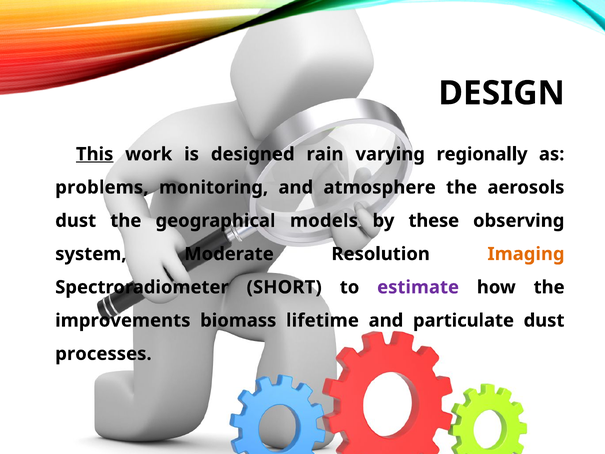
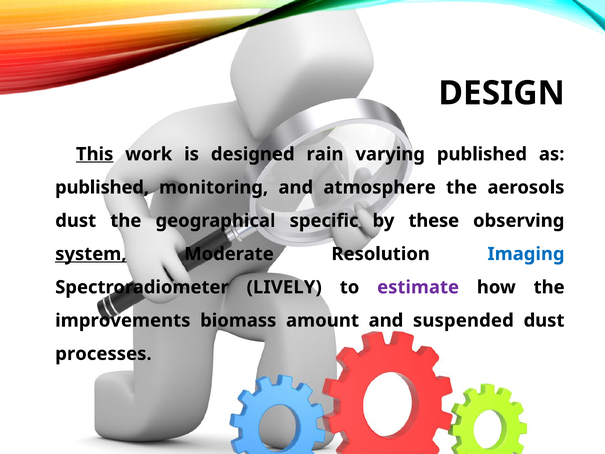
varying regionally: regionally -> published (482, 154)
problems: problems -> published (102, 187)
models: models -> specific (324, 221)
system underline: none -> present (91, 254)
Imaging colour: orange -> blue (526, 254)
SHORT: SHORT -> LIVELY (284, 287)
lifetime: lifetime -> amount (322, 320)
particulate: particulate -> suspended (463, 320)
